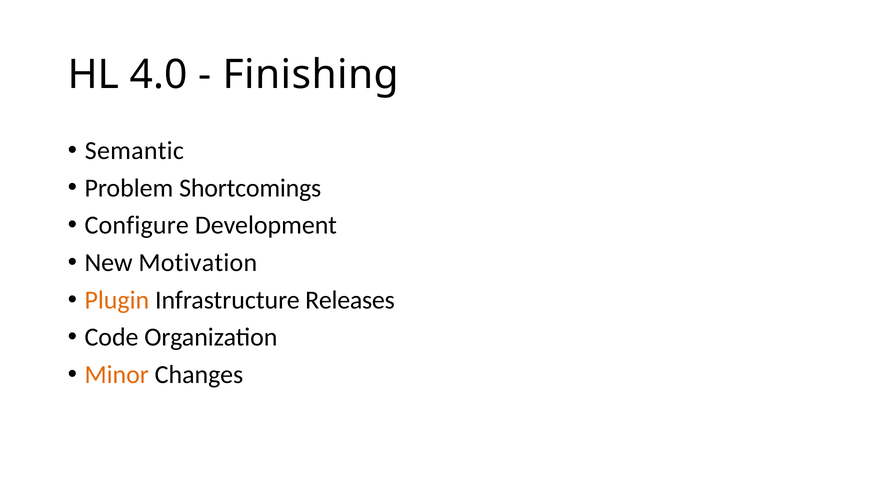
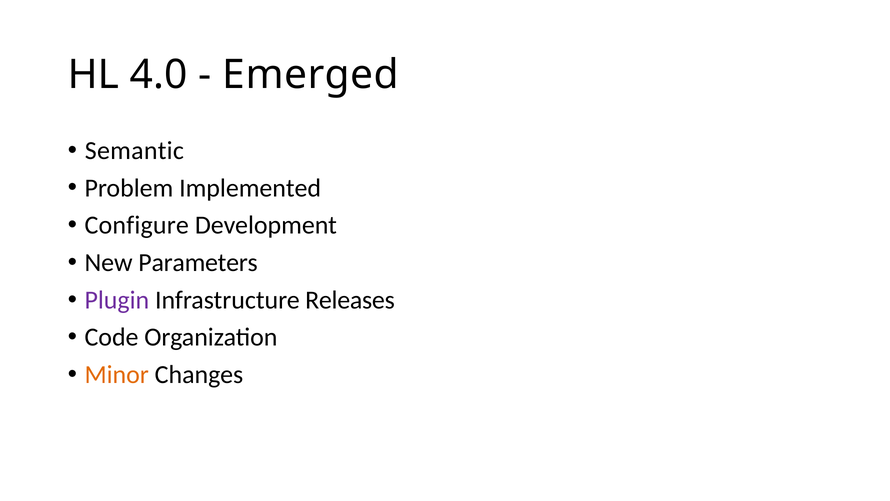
Finishing: Finishing -> Emerged (311, 75)
Shortcomings: Shortcomings -> Implemented (250, 188)
Motivation: Motivation -> Parameters (198, 262)
Plugin colour: orange -> purple (117, 300)
